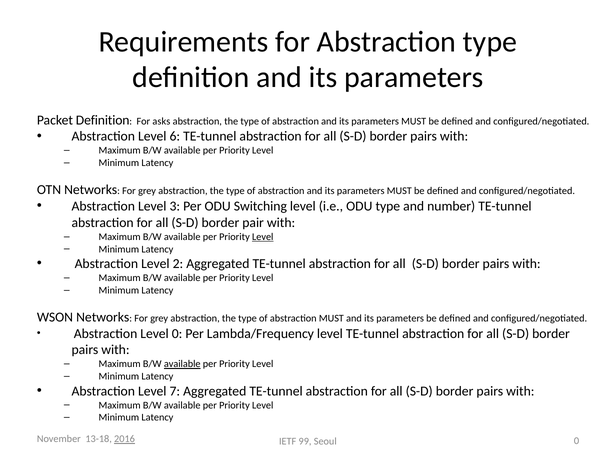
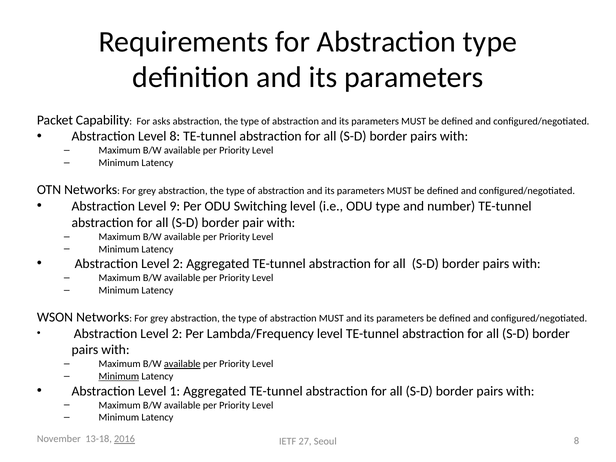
Packet Definition: Definition -> Capability (103, 120)
Level 6: 6 -> 8 (175, 136)
3: 3 -> 9 (175, 206)
Level underline: present -> none (263, 237)
0: 0 -> 2 (177, 334)
Minimum underline: none -> present (119, 376)
7: 7 -> 1 (175, 391)
99: 99 -> 27 (305, 441)
Seoul 0: 0 -> 8 (576, 441)
